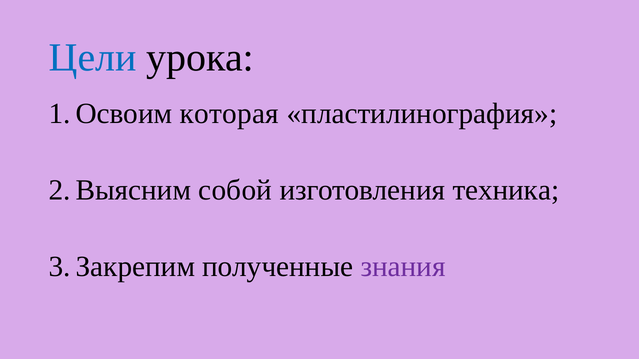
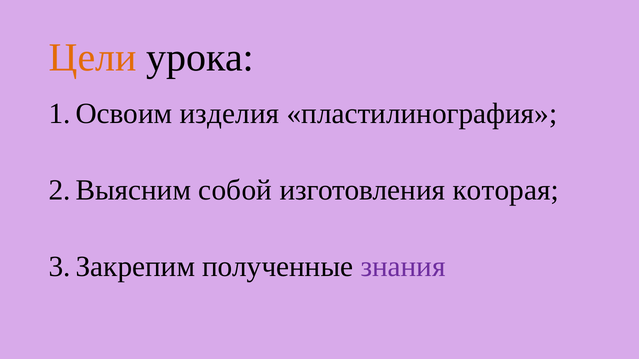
Цели colour: blue -> orange (93, 58)
которая: которая -> изделия (229, 114)
техника: техника -> которая (506, 190)
